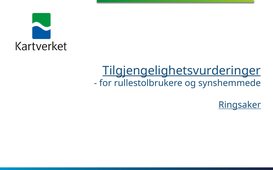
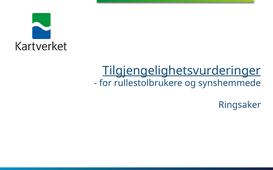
Ringsaker underline: present -> none (240, 105)
